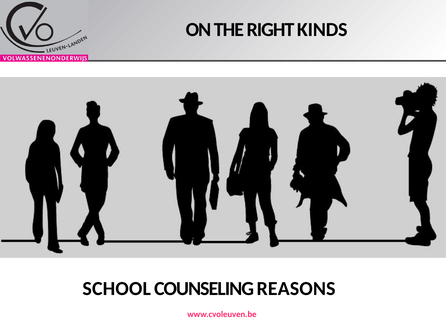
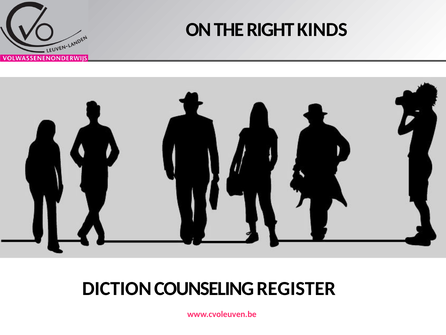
SCHOOL: SCHOOL -> DICTION (117, 288)
REASONS: REASONS -> REGISTER (296, 288)
